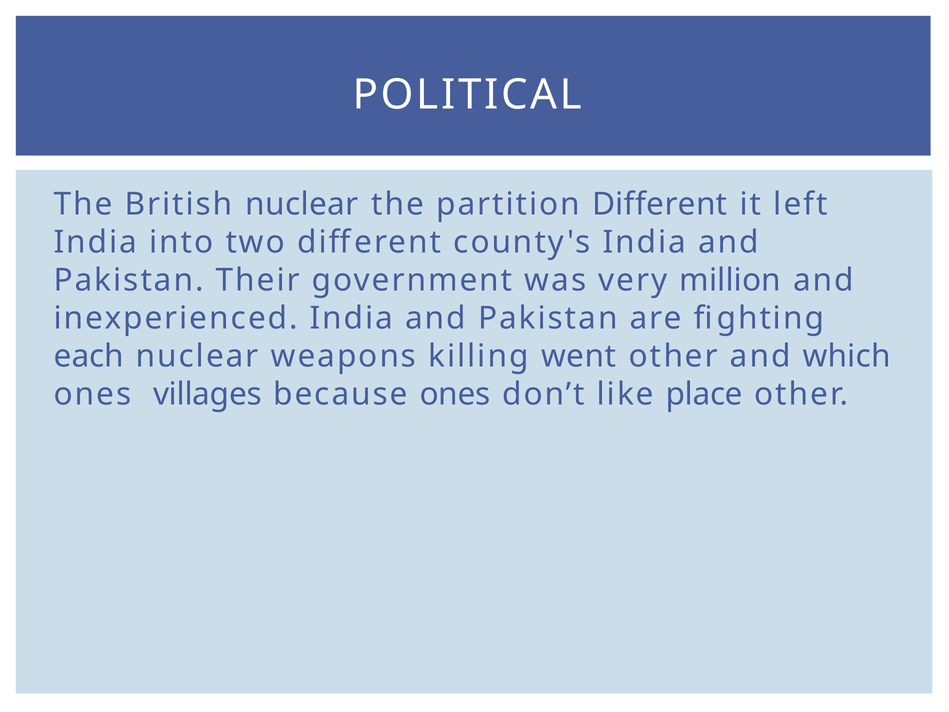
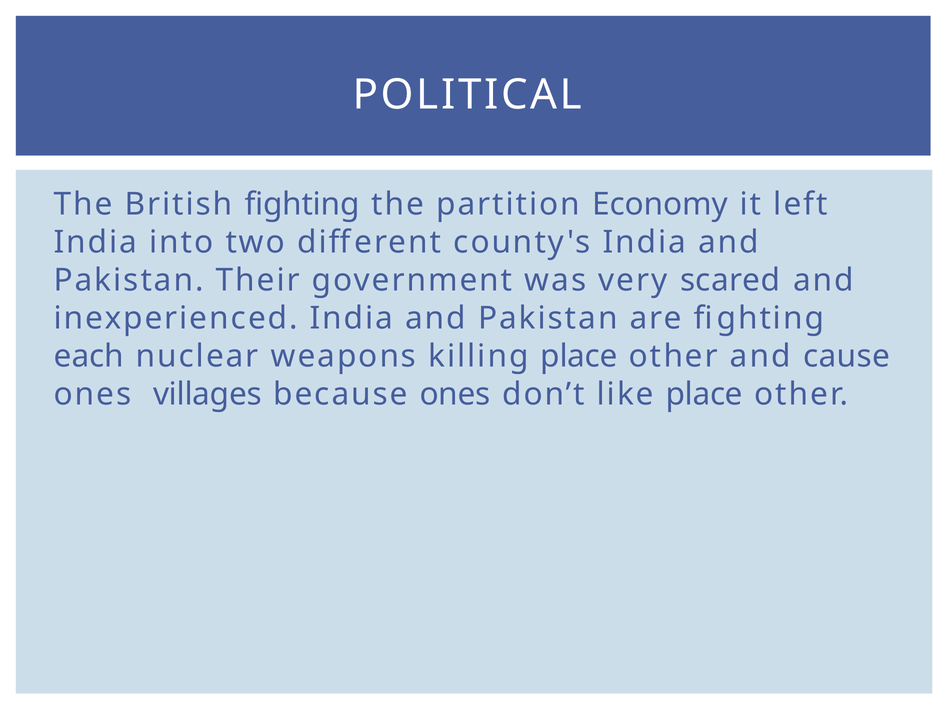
British nuclear: nuclear -> fighting (302, 204)
partition Different: Different -> Economy (660, 204)
million: million -> scared (730, 280)
killing went: went -> place (579, 356)
which: which -> cause (847, 356)
